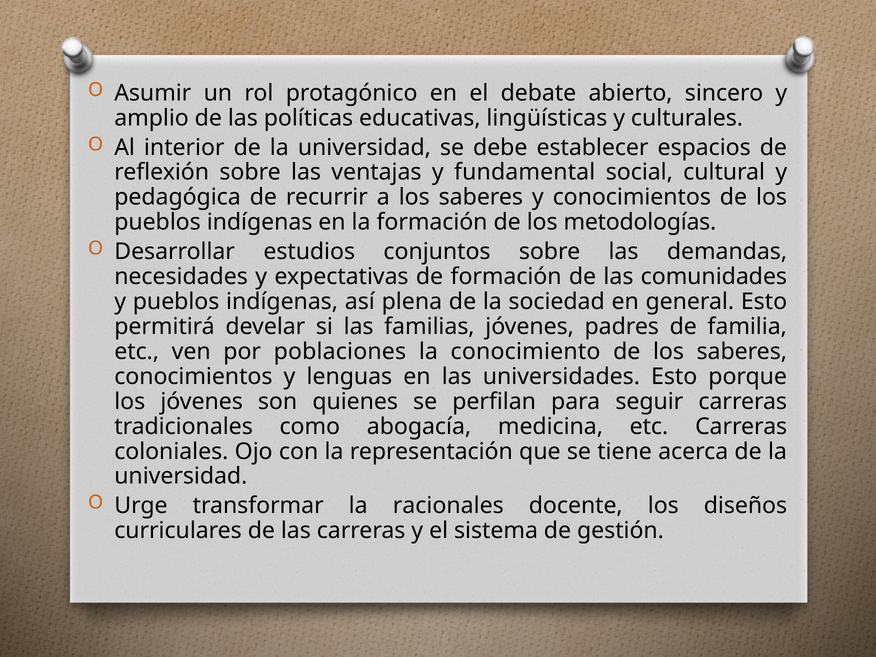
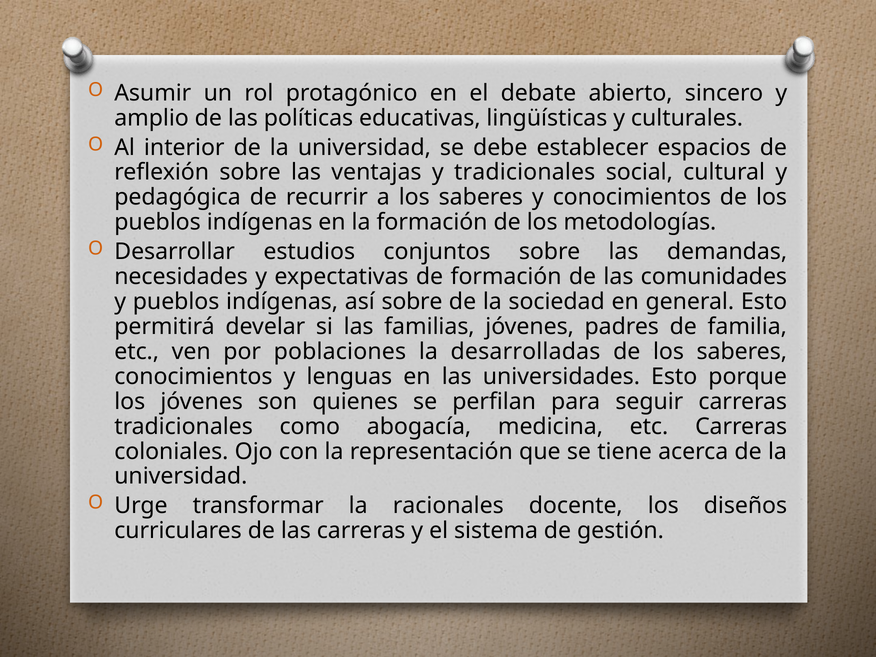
y fundamental: fundamental -> tradicionales (525, 172)
así plena: plena -> sobre (412, 302)
conocimiento: conocimiento -> desarrolladas (526, 352)
